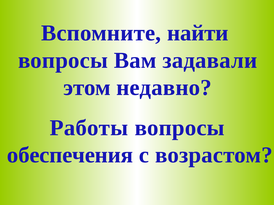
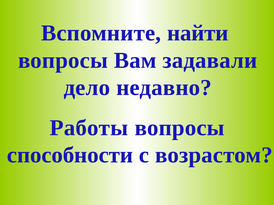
этом: этом -> дело (87, 88)
обеспечения: обеспечения -> способности (70, 155)
